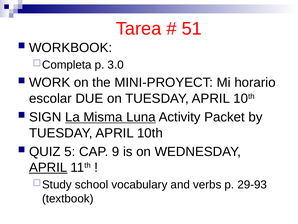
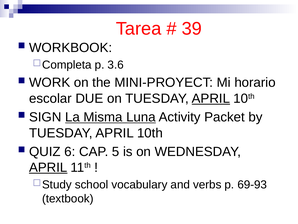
51: 51 -> 39 (192, 29)
3.0: 3.0 -> 3.6 (116, 65)
APRIL underline: none -> present (211, 98)
5: 5 -> 6 (70, 151)
9: 9 -> 5 (116, 151)
29-93: 29-93 -> 69-93 (252, 184)
